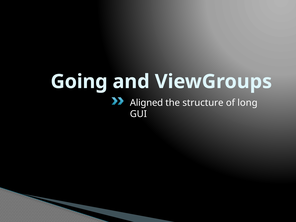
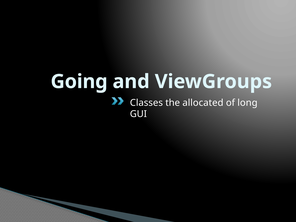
Aligned: Aligned -> Classes (146, 103)
structure: structure -> allocated (203, 103)
